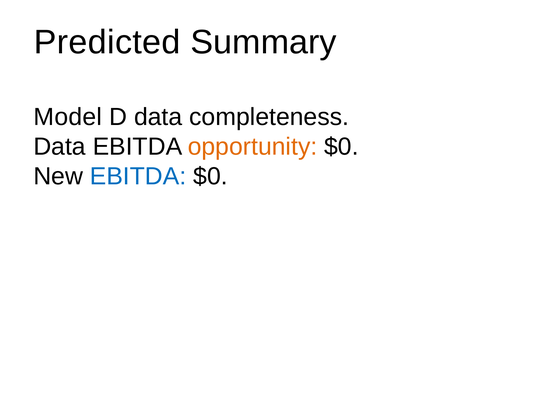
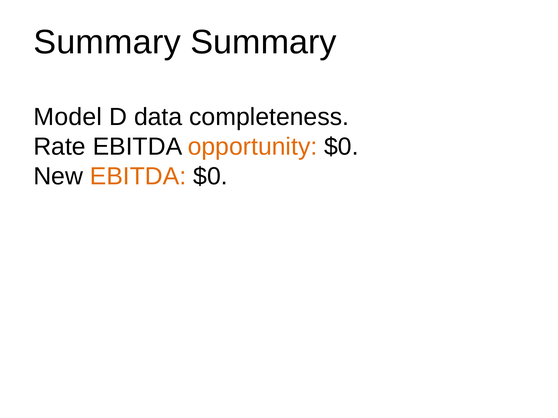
Predicted: Predicted -> Summary (107, 42)
Data: Data -> Rate (60, 147)
EBITDA colour: blue -> orange (138, 177)
